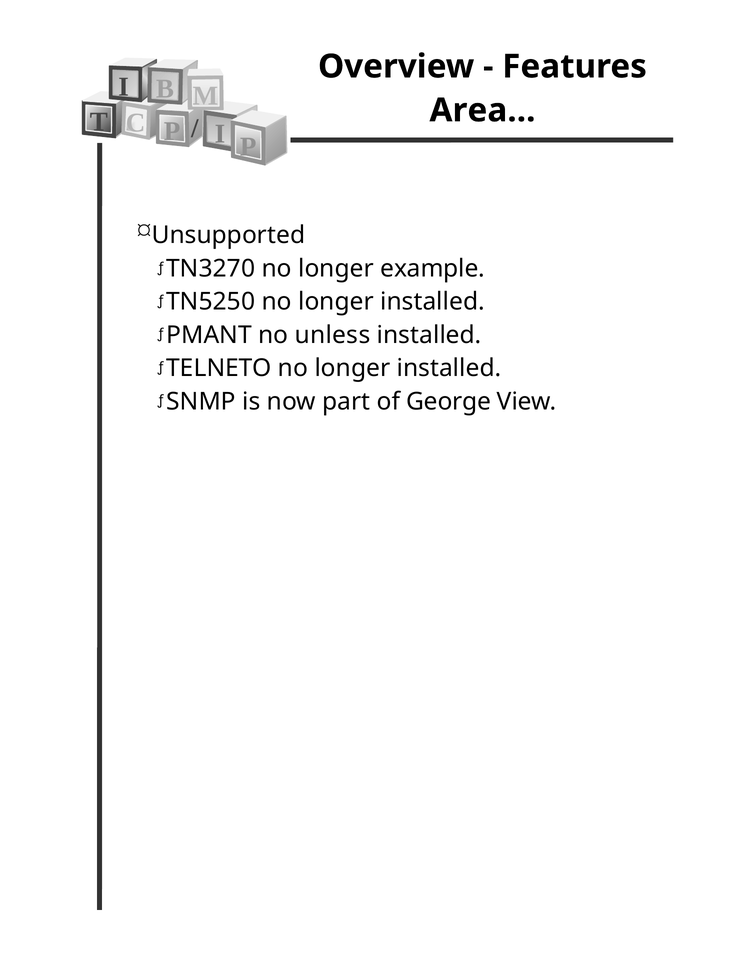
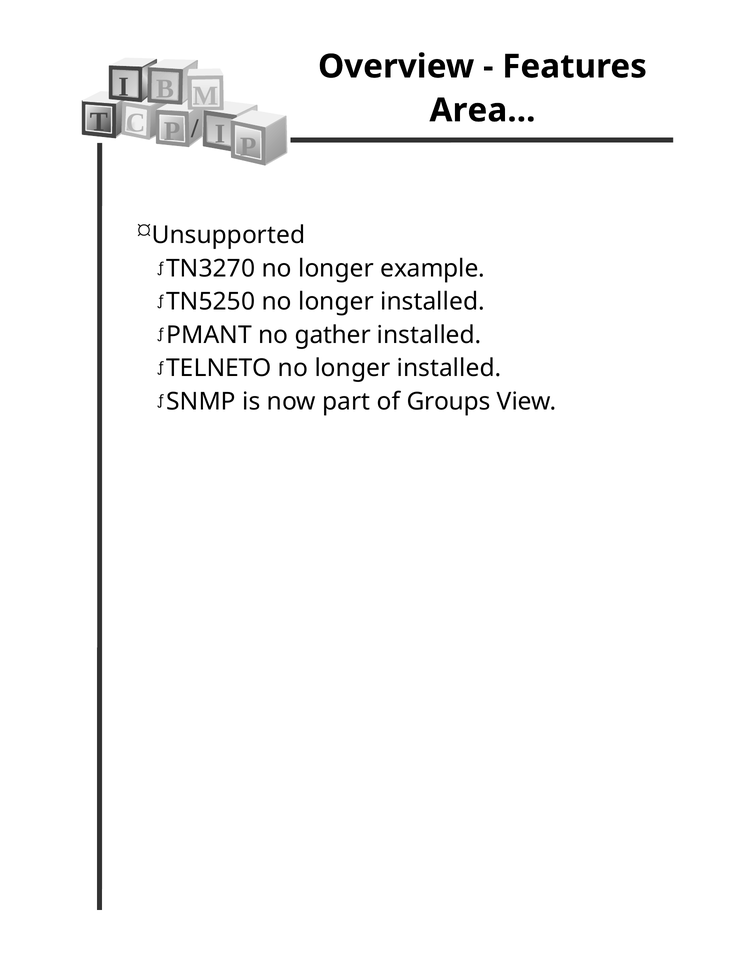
unless: unless -> gather (333, 335)
George: George -> Groups (449, 402)
